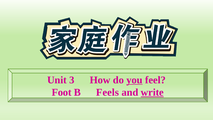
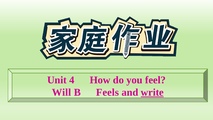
3: 3 -> 4 (72, 80)
you underline: present -> none (135, 80)
Foot: Foot -> Will (61, 92)
